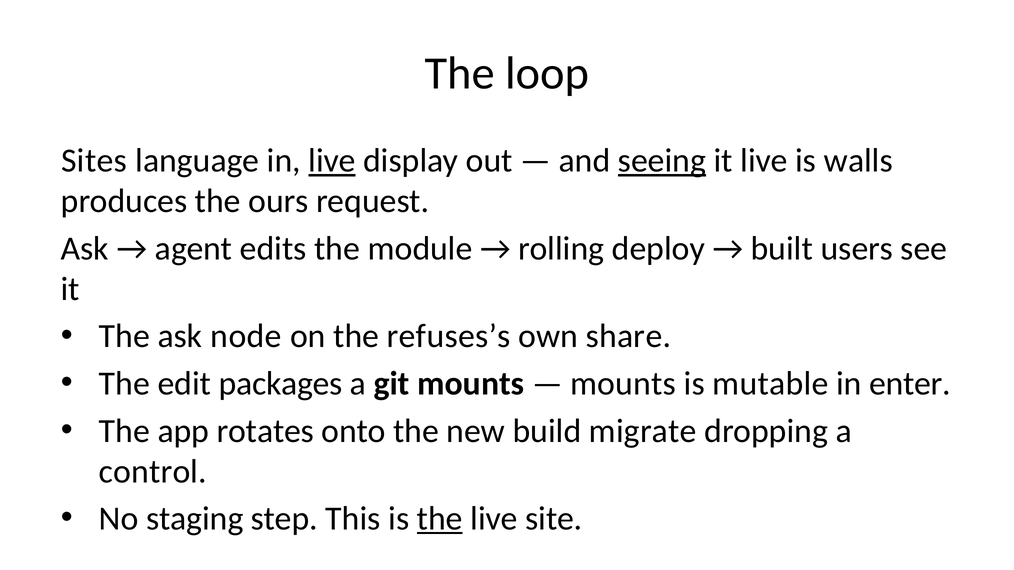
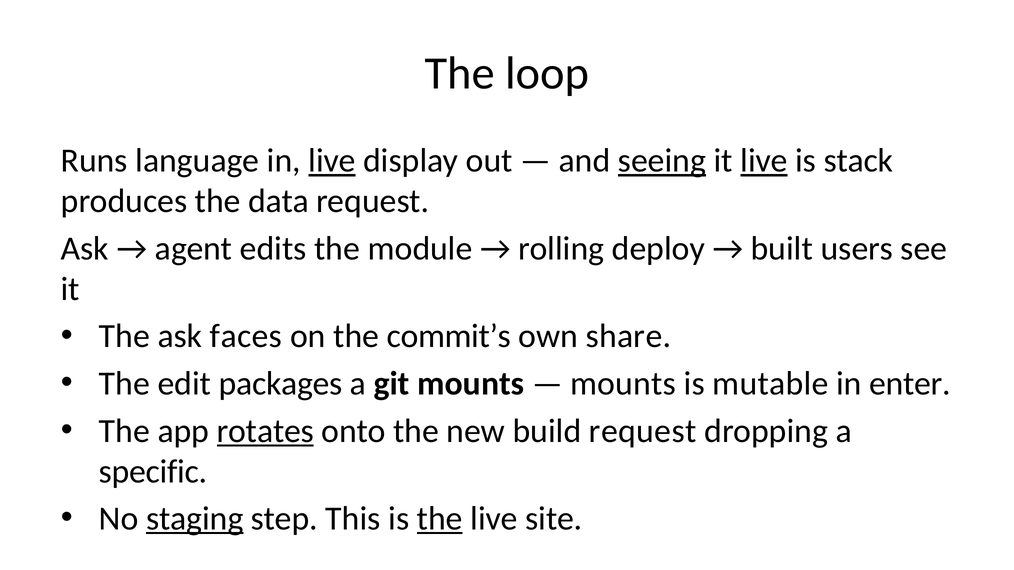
Sites: Sites -> Runs (94, 161)
live underline: none -> present (764, 161)
walls: walls -> stack (859, 161)
ours: ours -> data (279, 201)
node: node -> faces (246, 337)
refuses’s: refuses’s -> commit’s (449, 337)
rotates underline: none -> present (265, 431)
build migrate: migrate -> request (643, 431)
control: control -> specific (153, 472)
staging underline: none -> present (195, 519)
